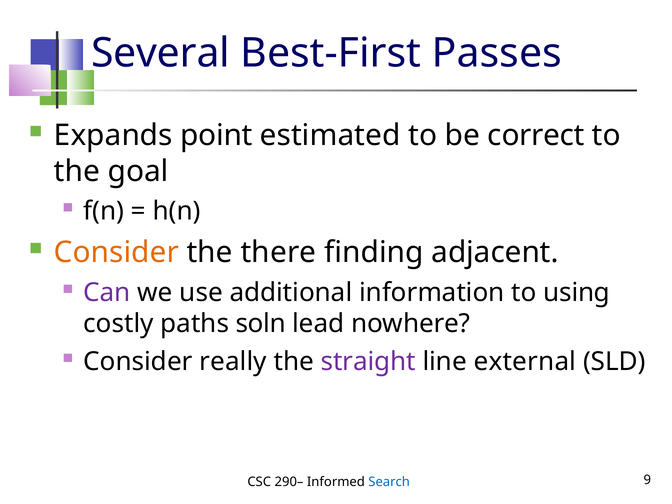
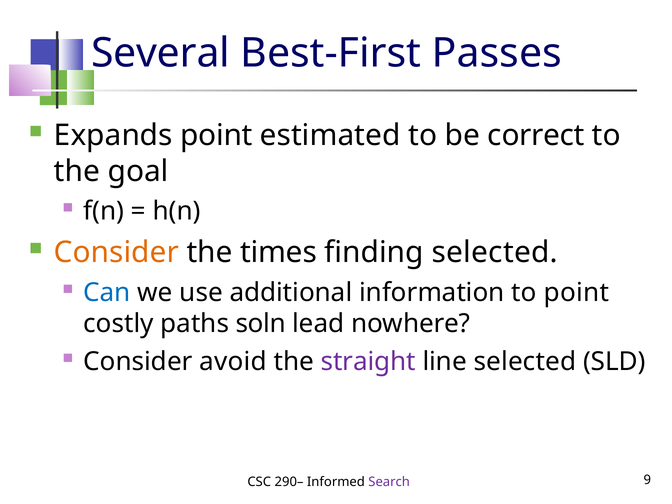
there: there -> times (279, 253)
finding adjacent: adjacent -> selected (495, 253)
Can colour: purple -> blue (107, 292)
to using: using -> point (576, 292)
really: really -> avoid (233, 362)
line external: external -> selected (525, 362)
Search colour: blue -> purple (389, 482)
